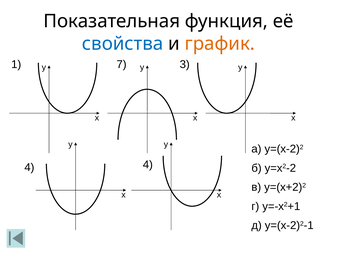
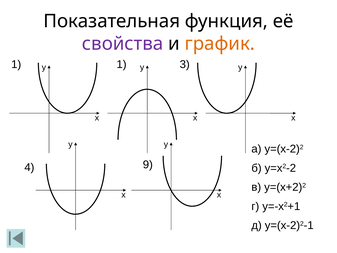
свойства colour: blue -> purple (123, 44)
1 7: 7 -> 1 (122, 64)
4 4: 4 -> 9 (148, 165)
